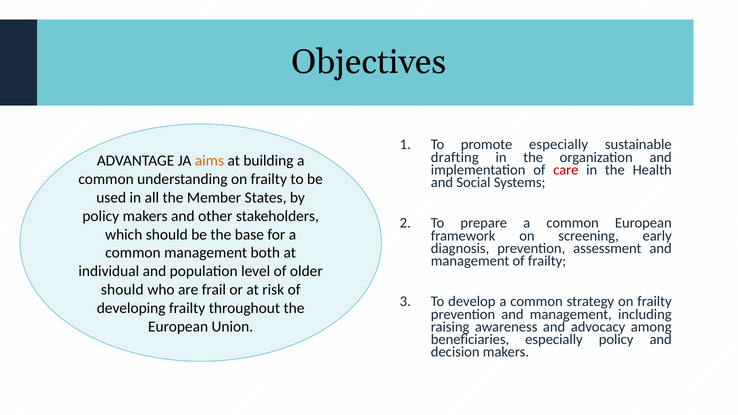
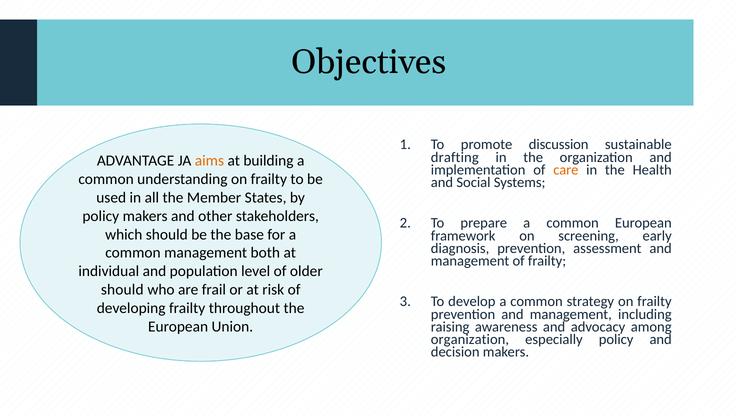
promote especially: especially -> discussion (559, 145)
care colour: red -> orange (566, 170)
beneficiaries: beneficiaries -> organization (470, 340)
